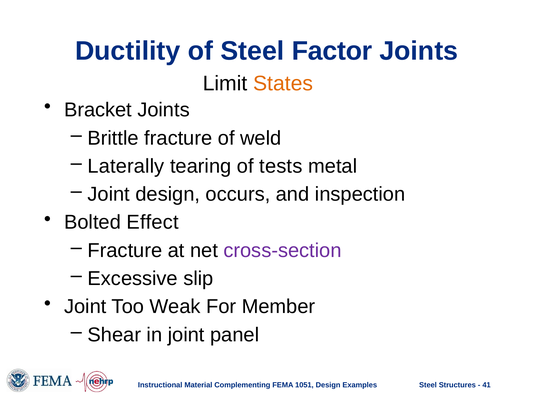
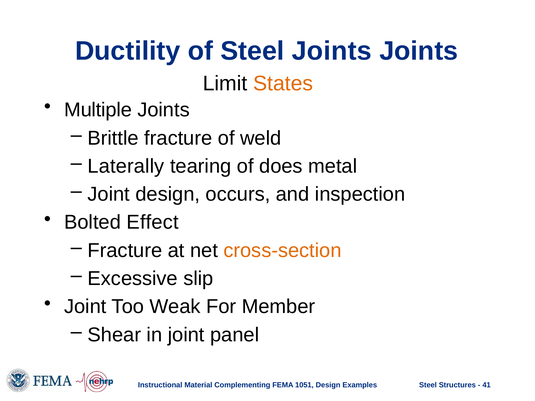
Steel Factor: Factor -> Joints (332, 51)
Bracket: Bracket -> Multiple (98, 110)
tests: tests -> does (281, 166)
cross-section colour: purple -> orange (283, 251)
